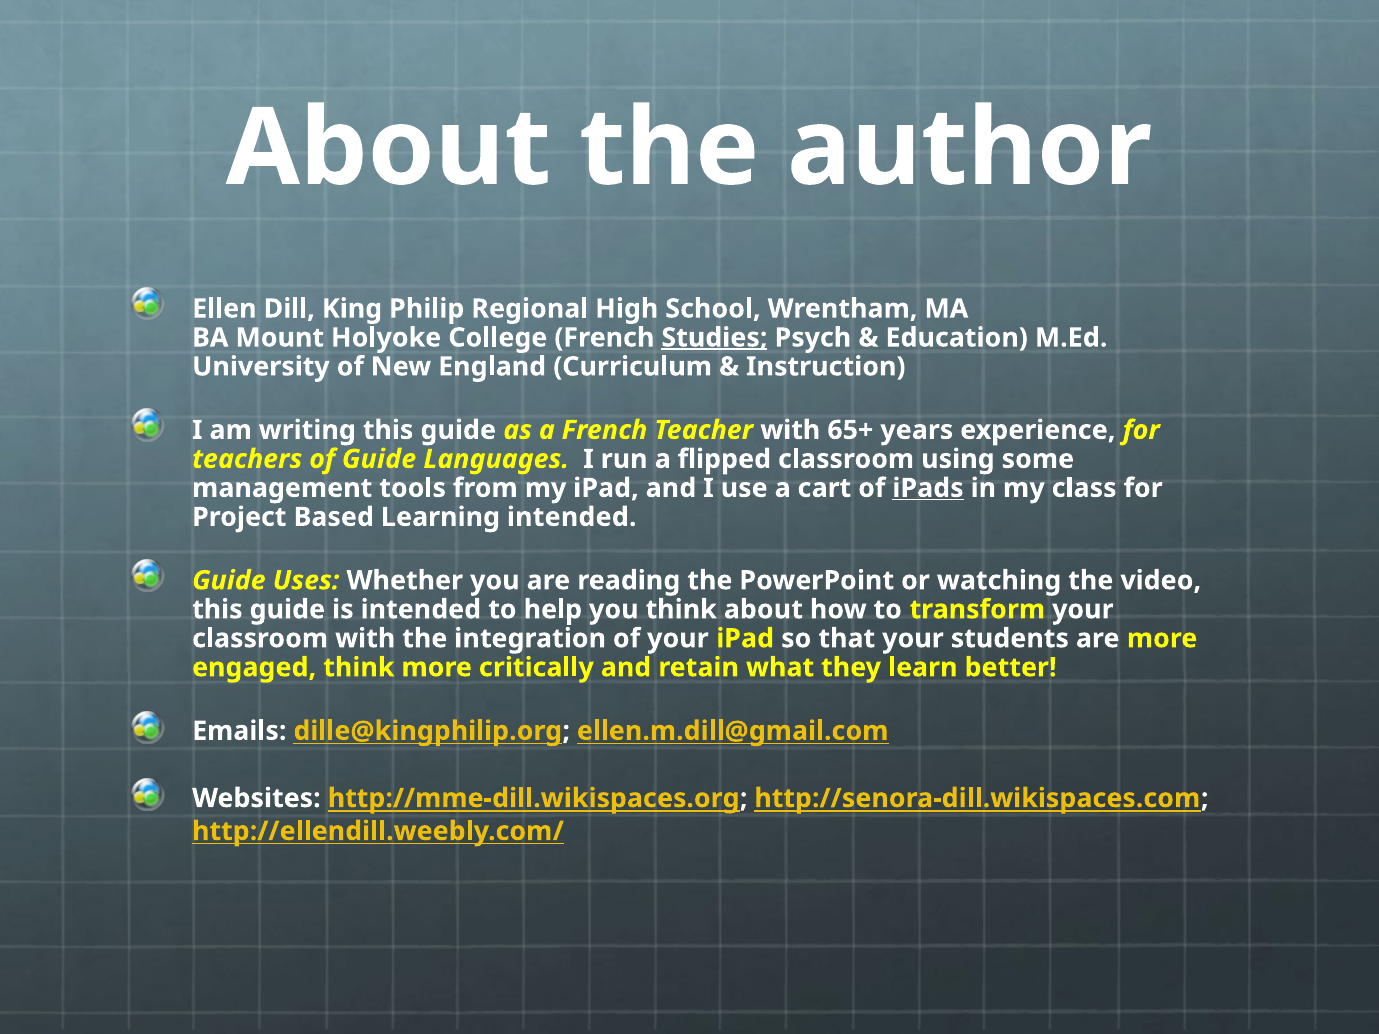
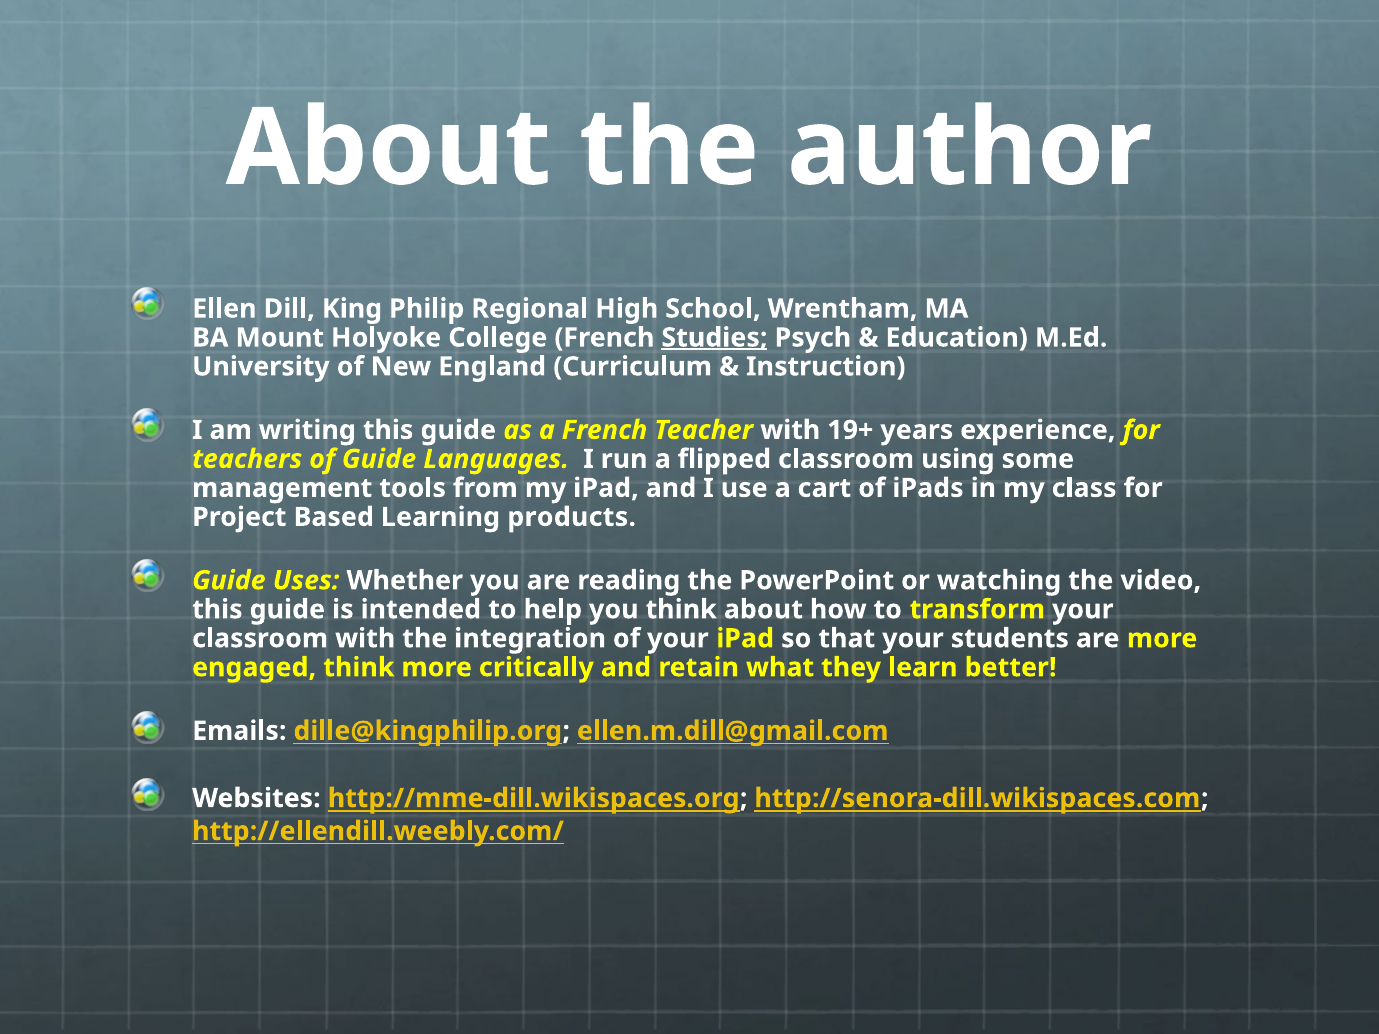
65+: 65+ -> 19+ (850, 430)
iPads underline: present -> none (928, 488)
Learning intended: intended -> products (572, 517)
